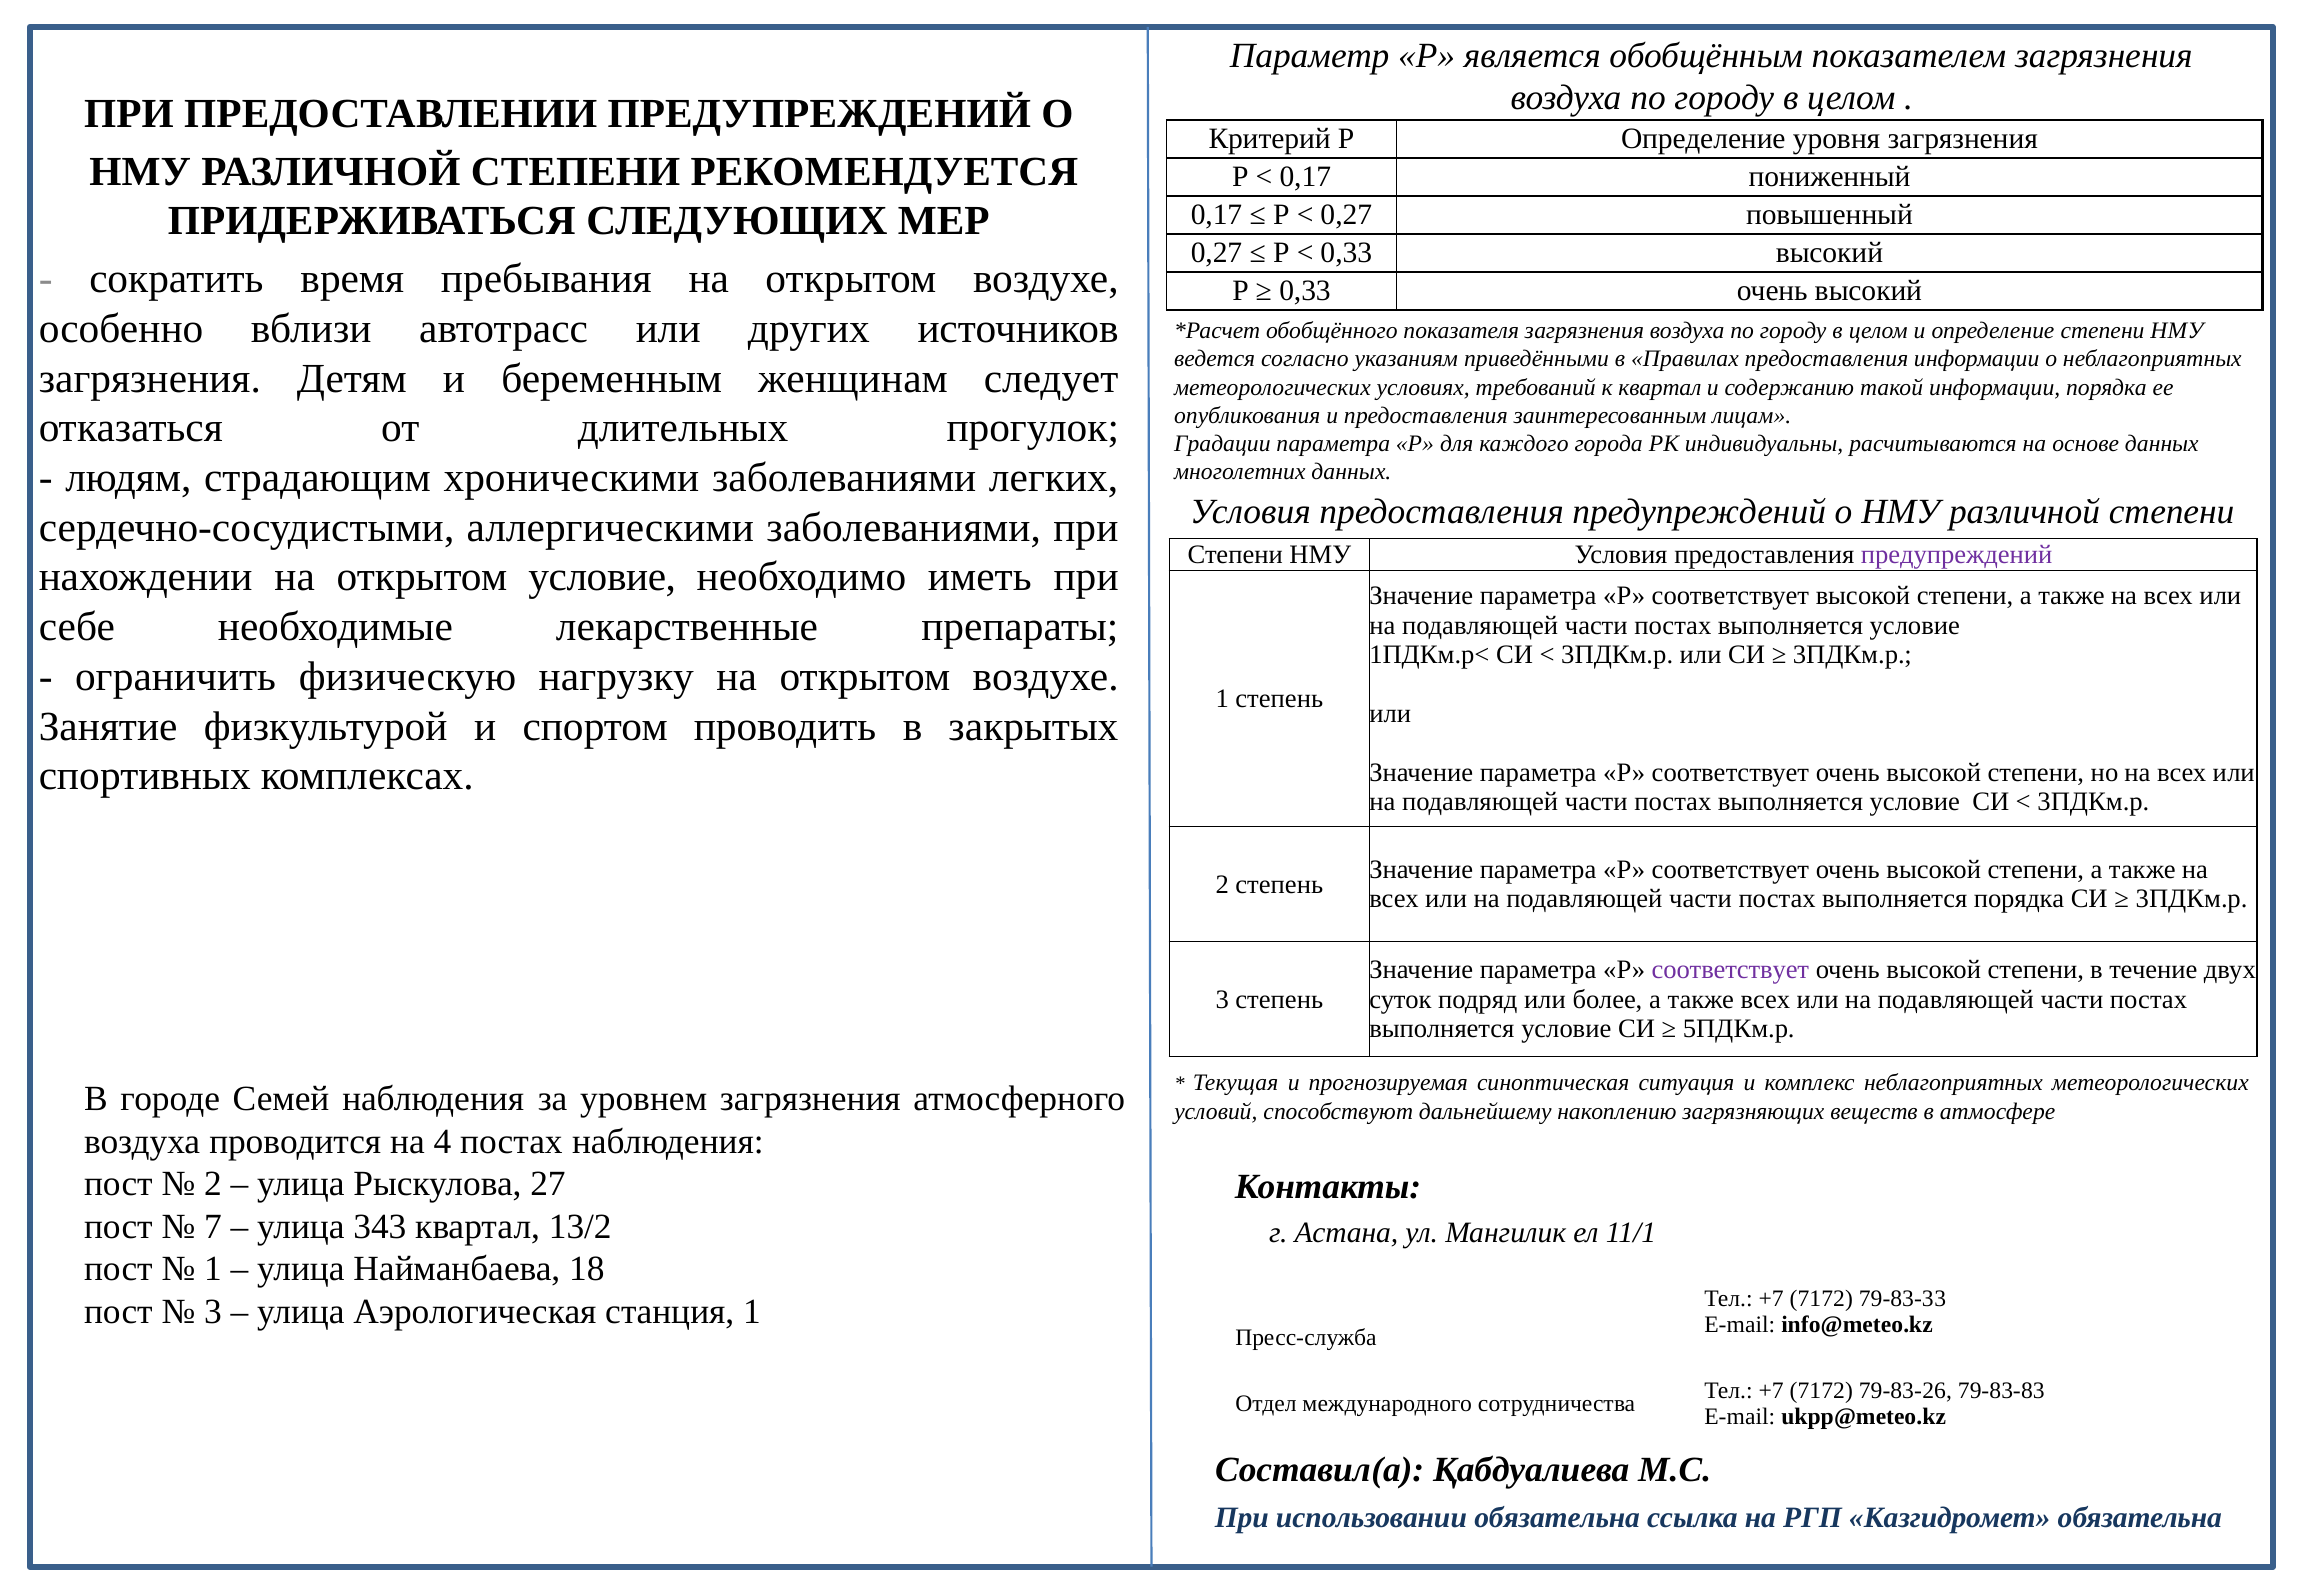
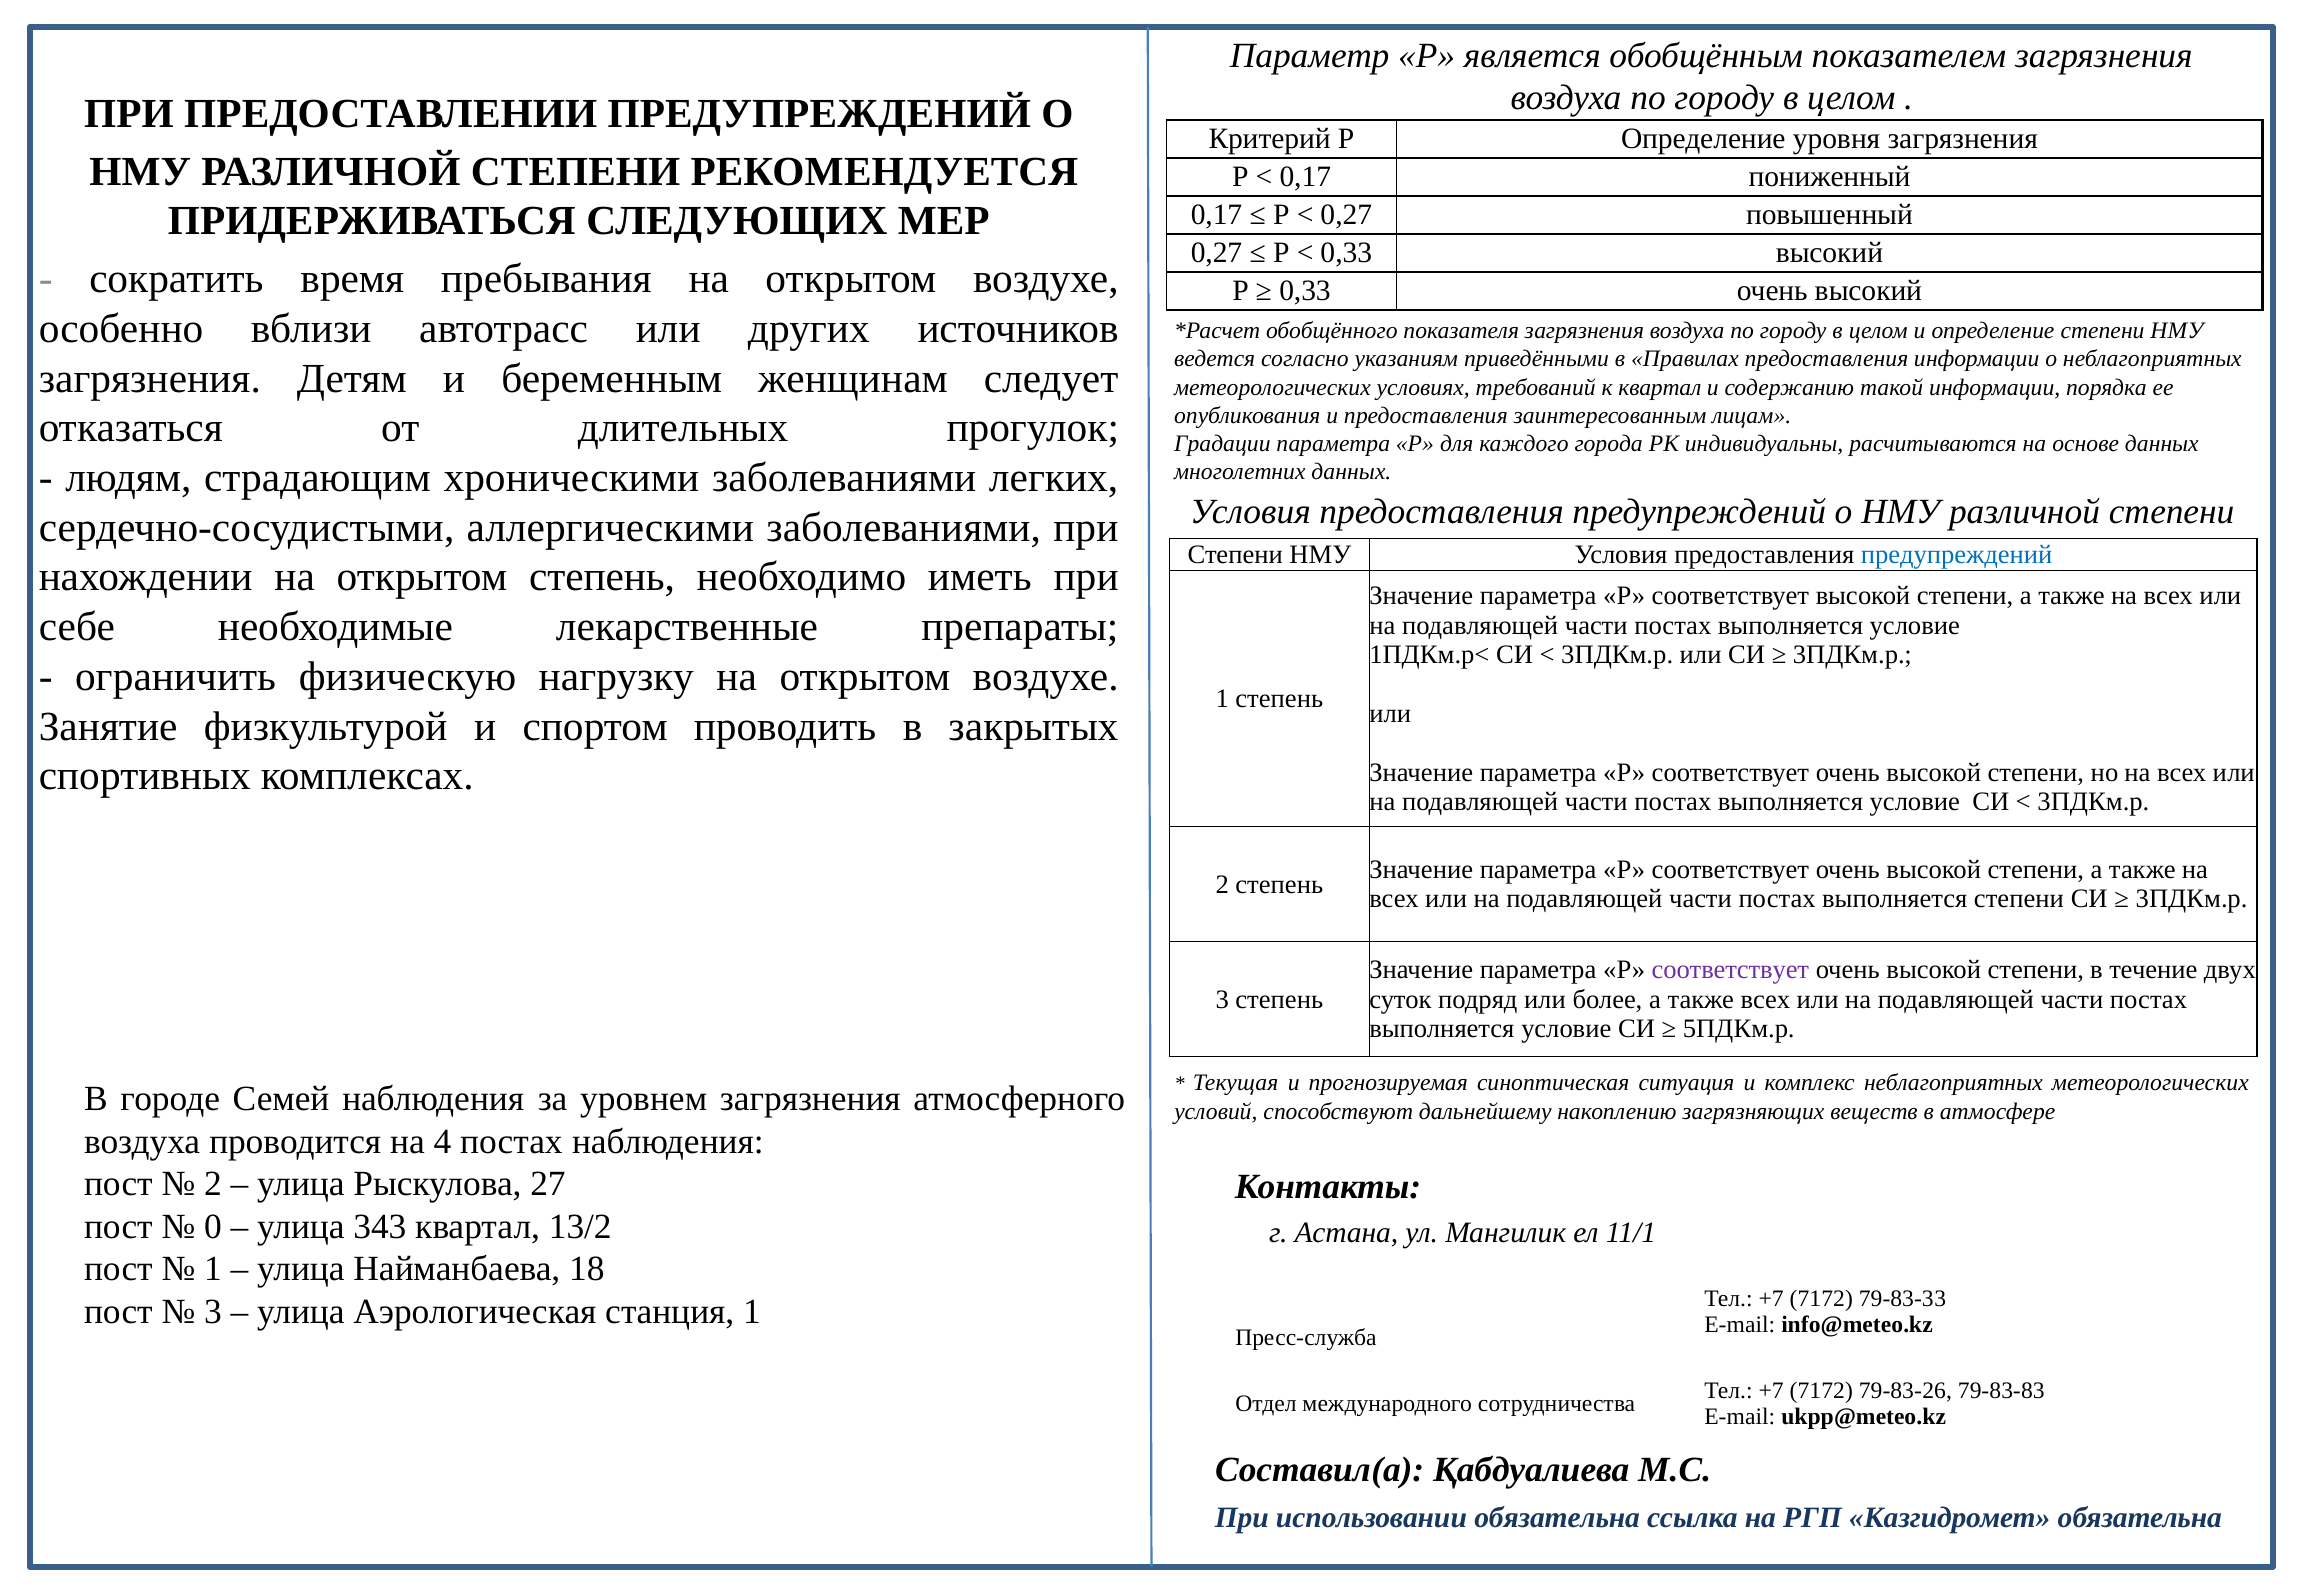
предупреждений colour: purple -> blue (1957, 555)
открытом условие: условие -> степень (602, 577)
выполняется порядка: порядка -> степени (2019, 899)
7: 7 -> 0 (213, 1227)
